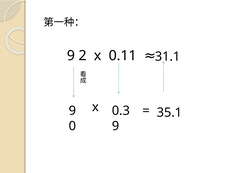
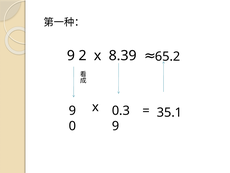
0.11: 0.11 -> 8.39 (123, 55)
31.1: 31.1 -> 65.2 (168, 56)
